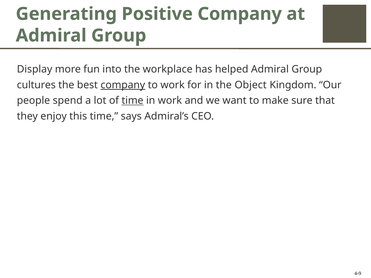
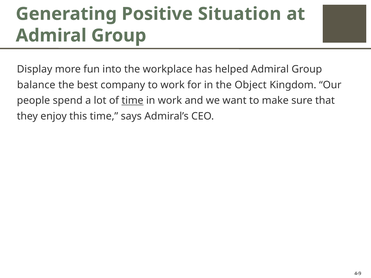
Positive Company: Company -> Situation (240, 14)
cultures: cultures -> balance (36, 85)
company underline: present -> none (123, 85)
